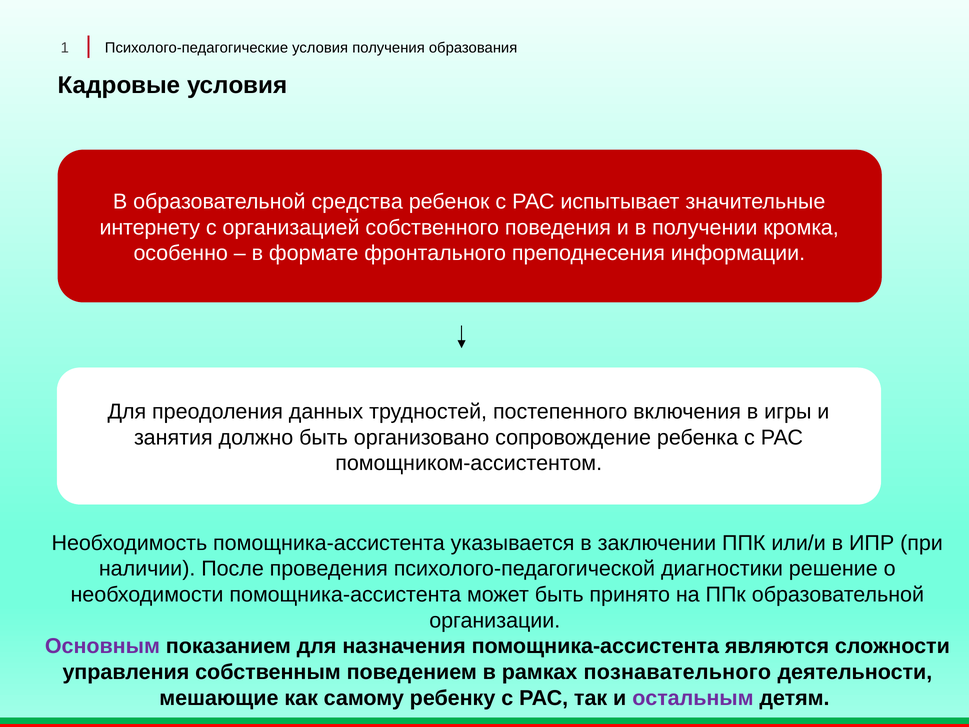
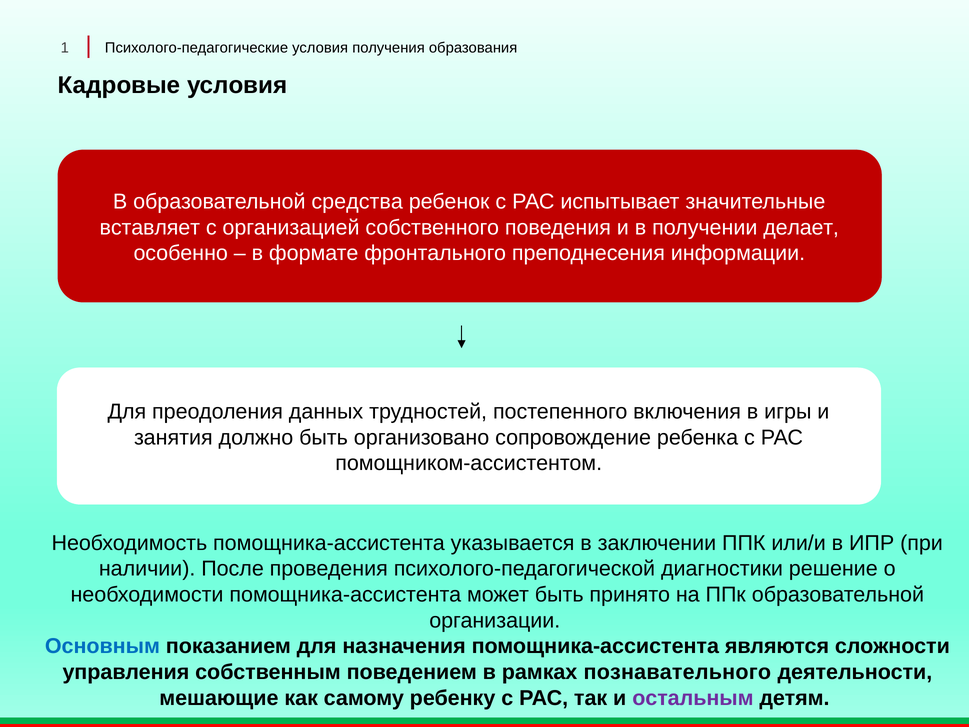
интернету: интернету -> вставляет (150, 227)
кромка: кромка -> делает (801, 227)
Основным colour: purple -> blue (102, 646)
